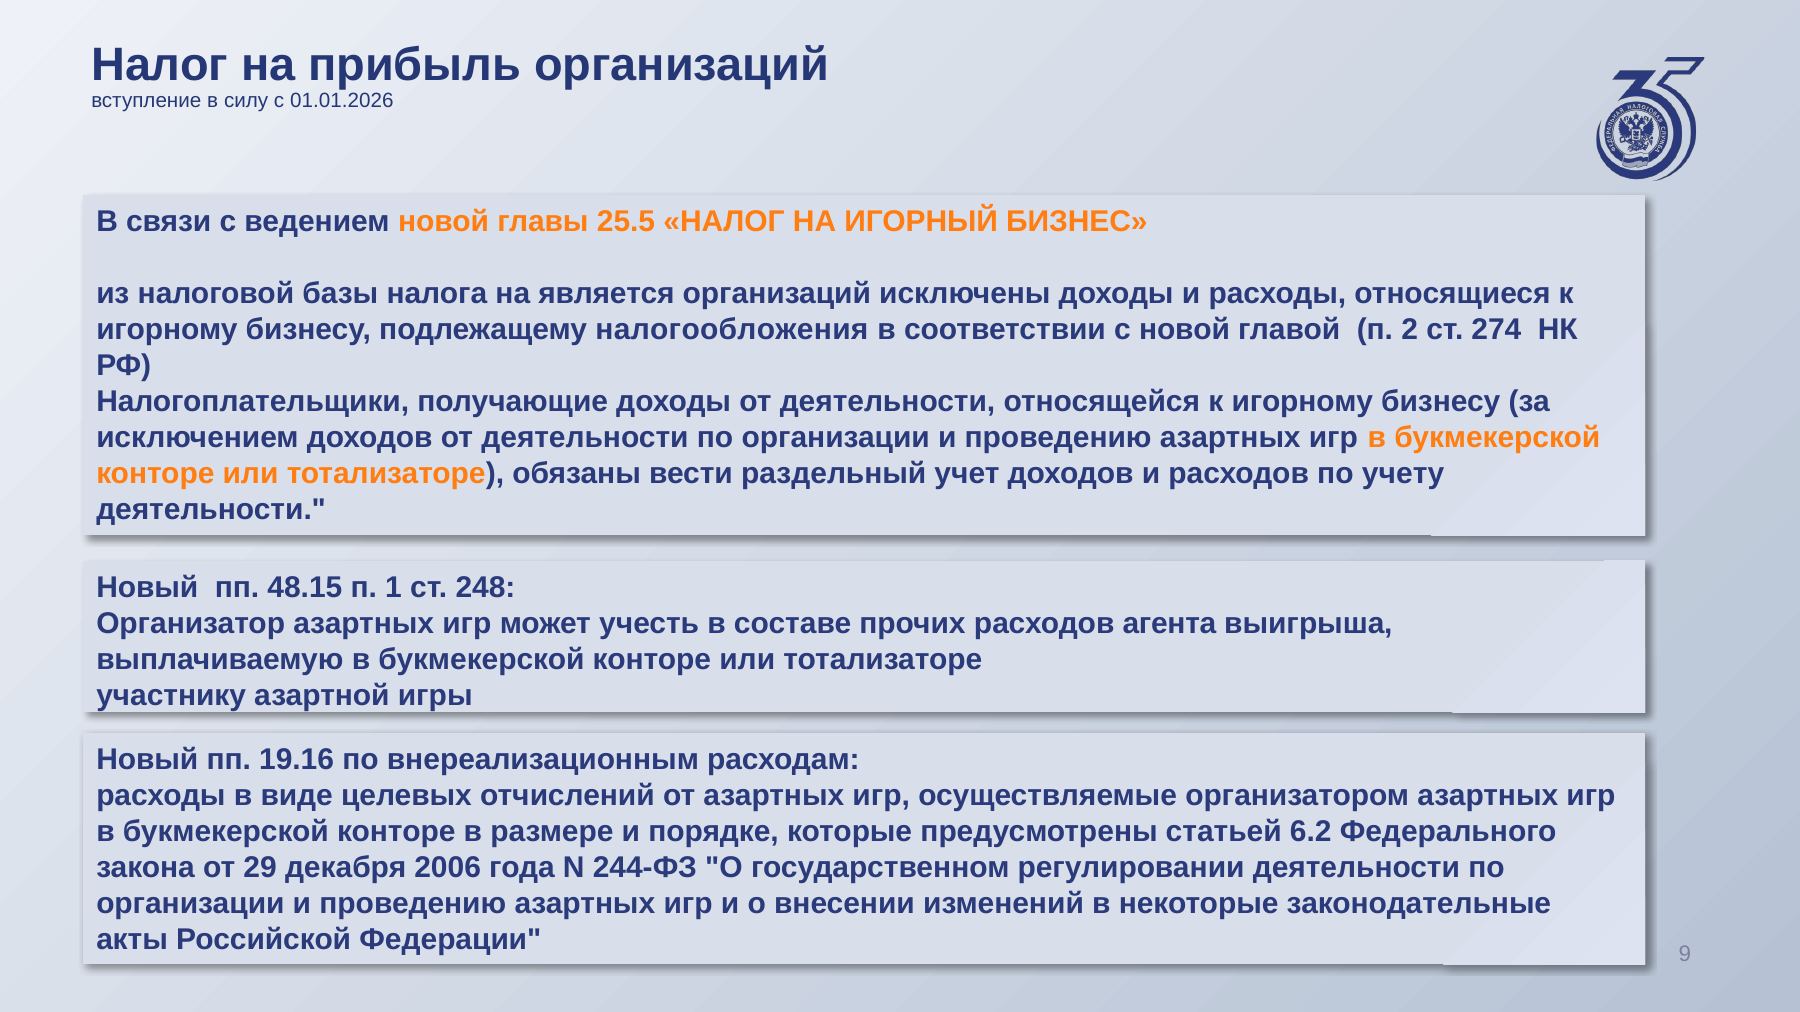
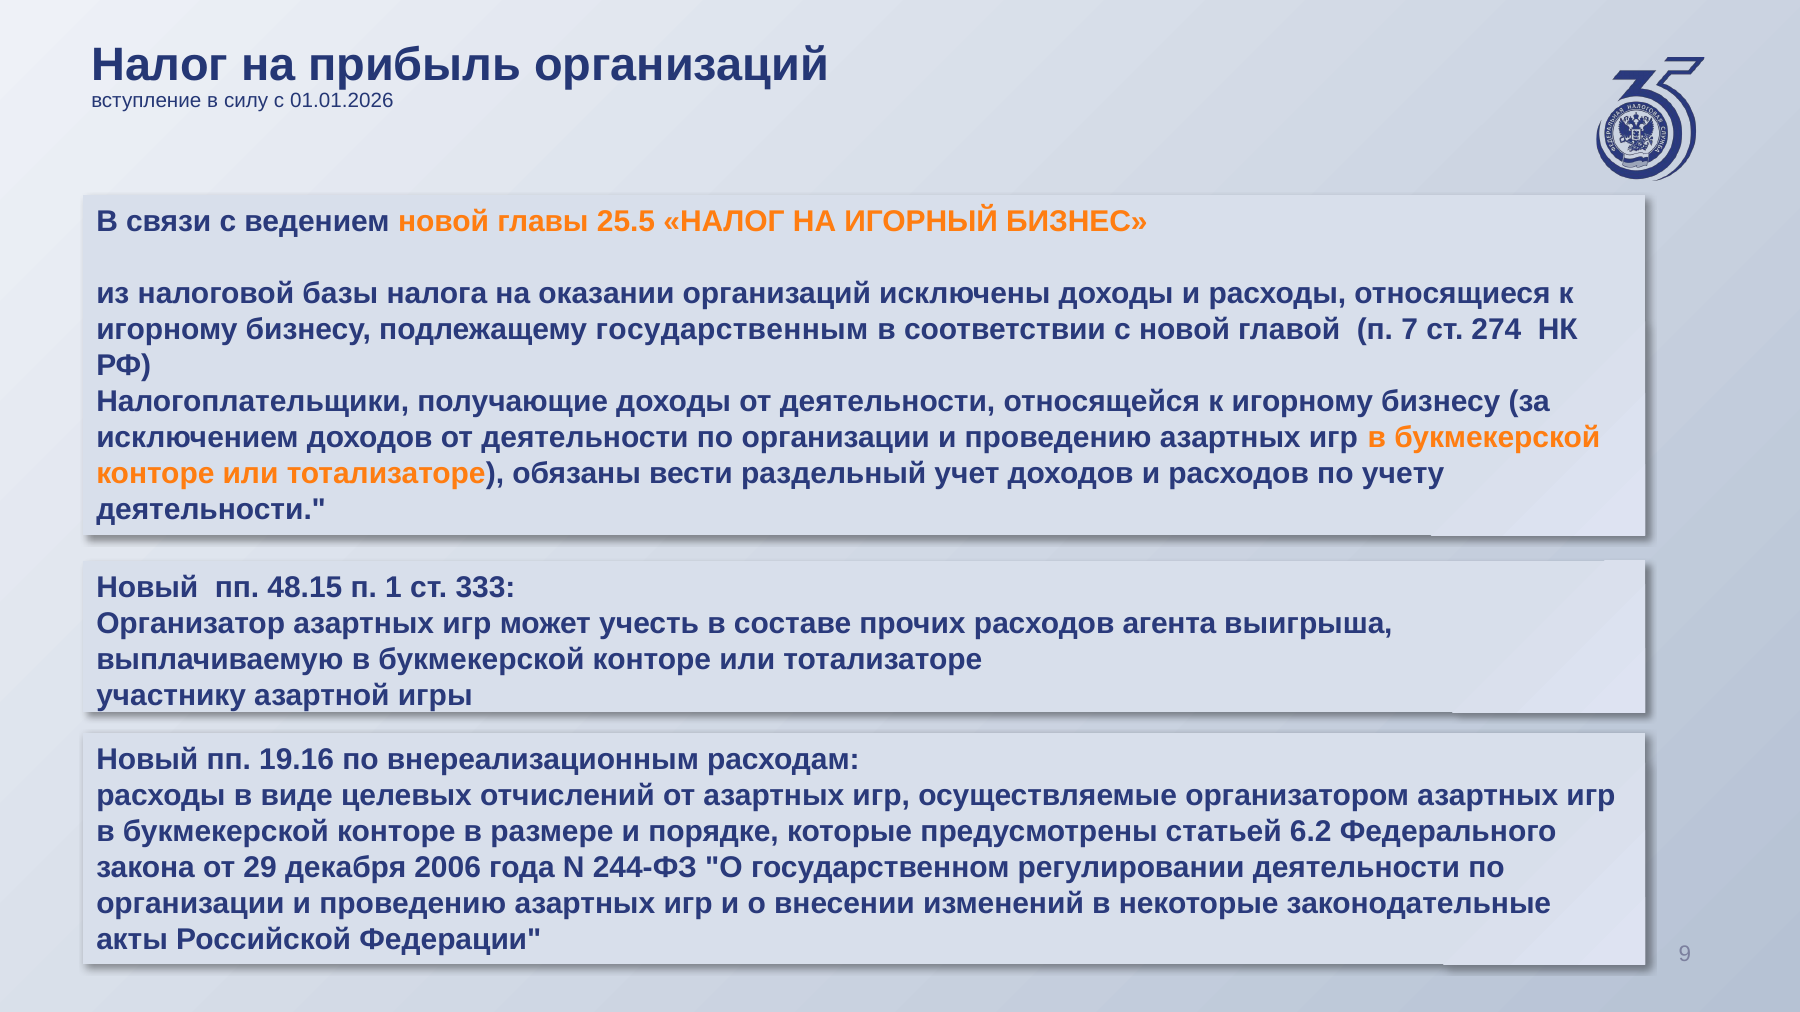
является: является -> оказании (606, 294)
налогообложения: налогообложения -> государственным (732, 330)
2: 2 -> 7 (1410, 330)
248: 248 -> 333 (486, 588)
